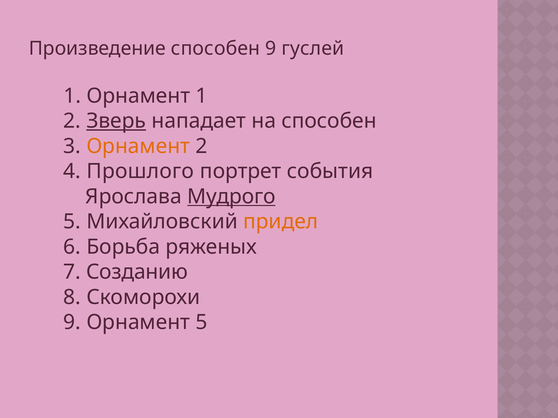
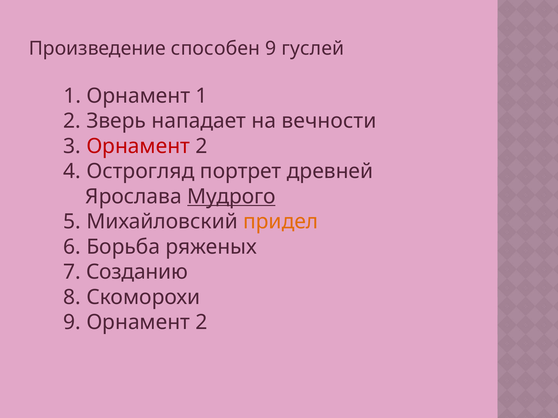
Зверь underline: present -> none (116, 121)
на способен: способен -> вечности (329, 121)
Орнамент colour: orange -> red (138, 146)
Прошлого: Прошлого -> Острогляд (140, 172)
события: события -> древней (330, 172)
9 Орнамент 5: 5 -> 2 (201, 323)
